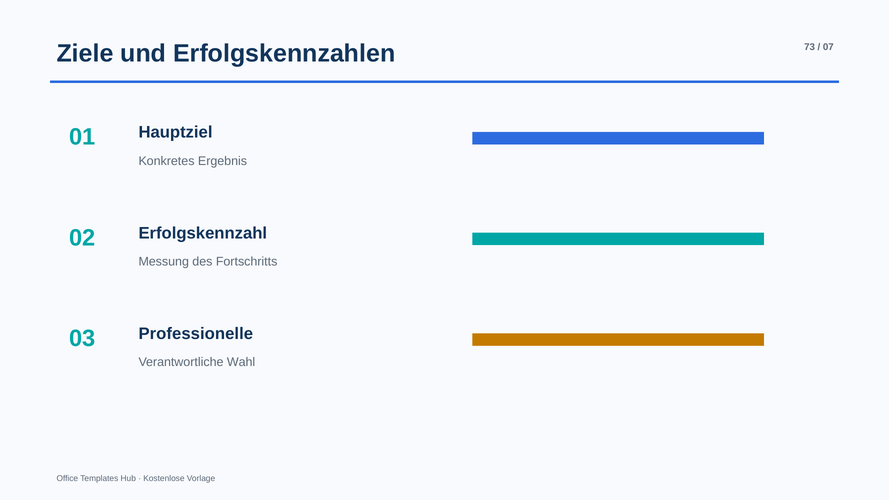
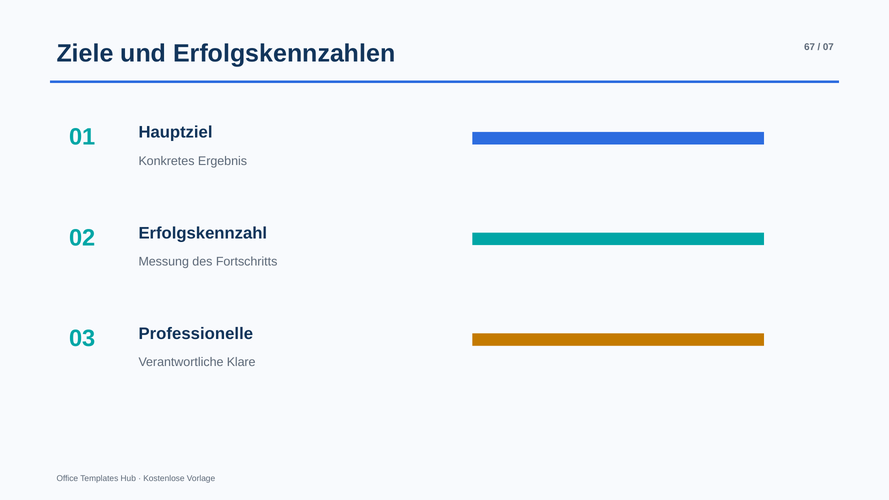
73: 73 -> 67 (810, 47)
Wahl: Wahl -> Klare (241, 362)
